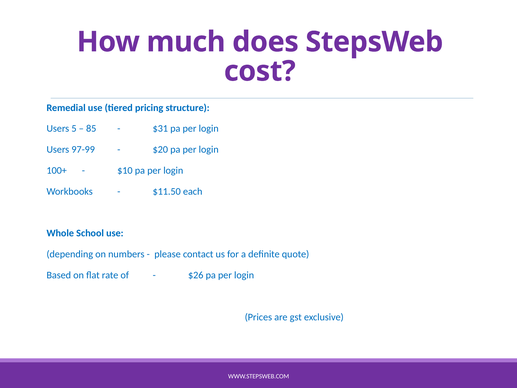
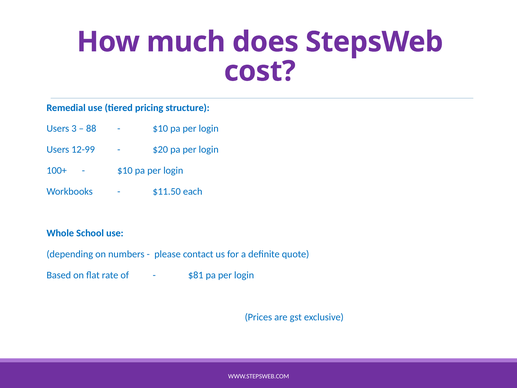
5: 5 -> 3 (74, 129)
85: 85 -> 88 (91, 129)
$31: $31 -> $10 (160, 129)
97-99: 97-99 -> 12-99 (83, 149)
$26: $26 -> $81 (196, 275)
